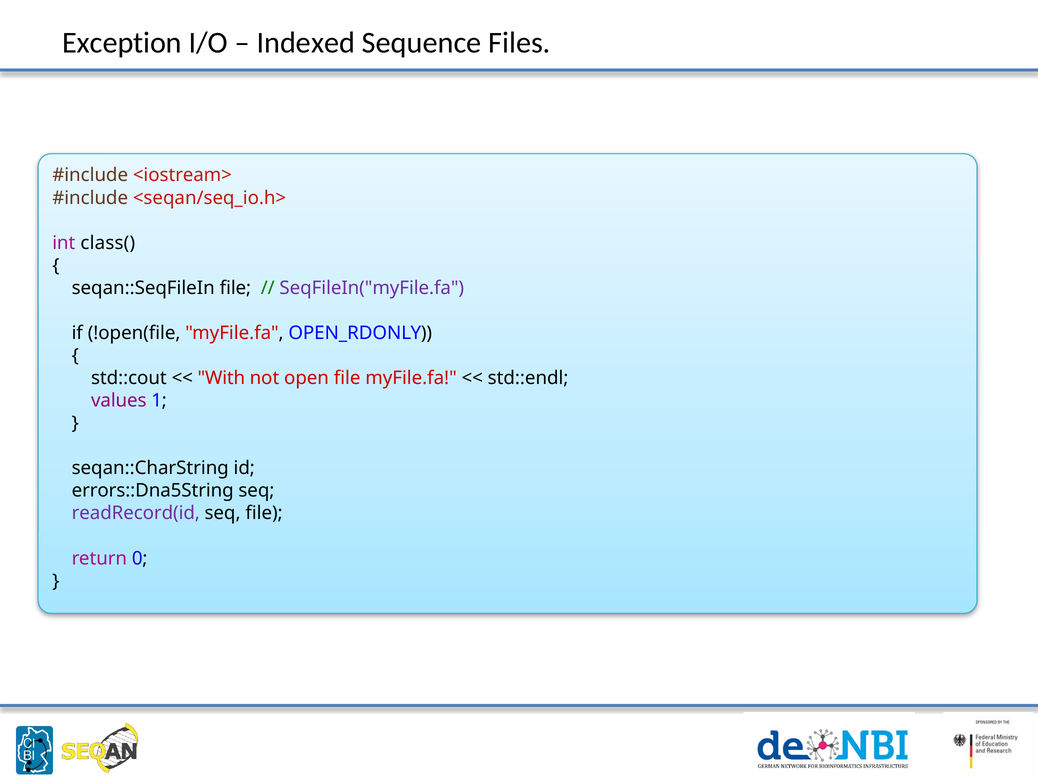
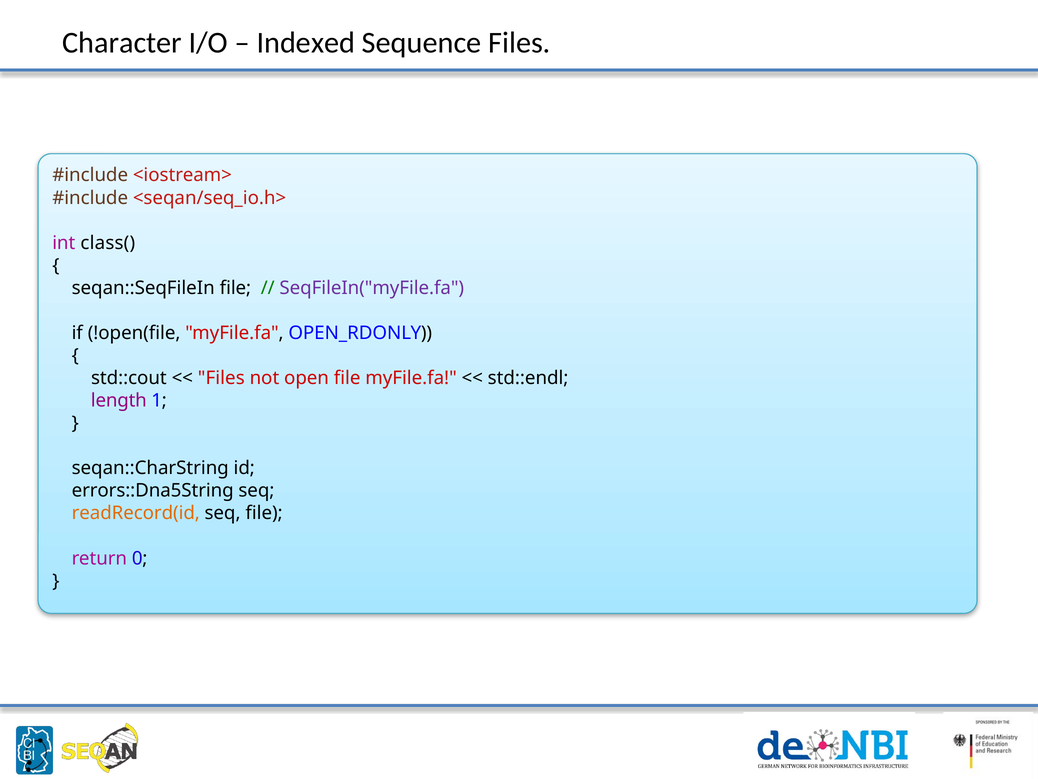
Exception: Exception -> Character (122, 43)
With: With -> Files (221, 378)
values: values -> length (119, 400)
readRecord(id colour: purple -> orange (136, 513)
